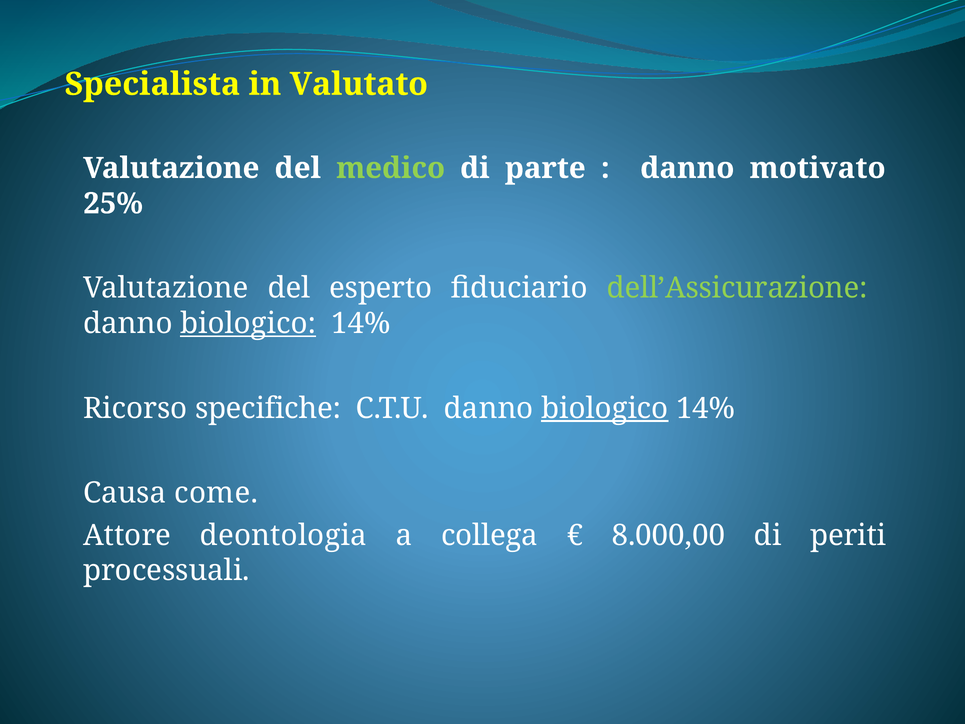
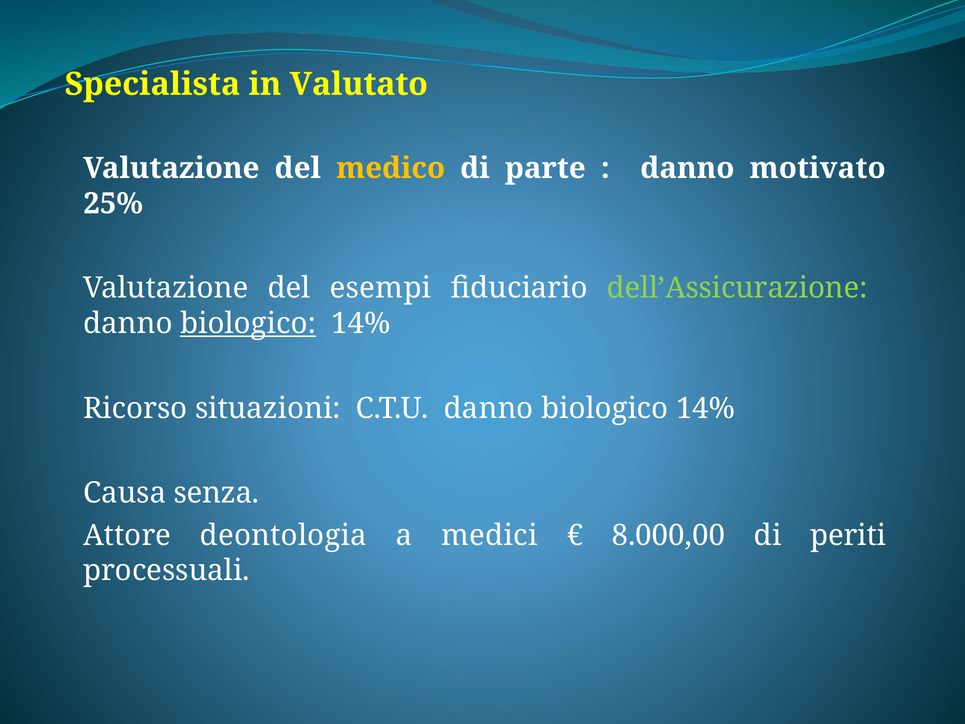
medico colour: light green -> yellow (391, 168)
esperto: esperto -> esempi (381, 288)
specifiche: specifiche -> situazioni (268, 408)
biologico underline: present -> none (605, 408)
come: come -> senza (216, 493)
collega: collega -> medici (489, 535)
